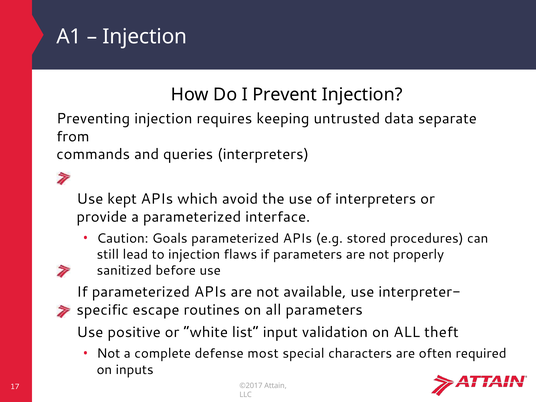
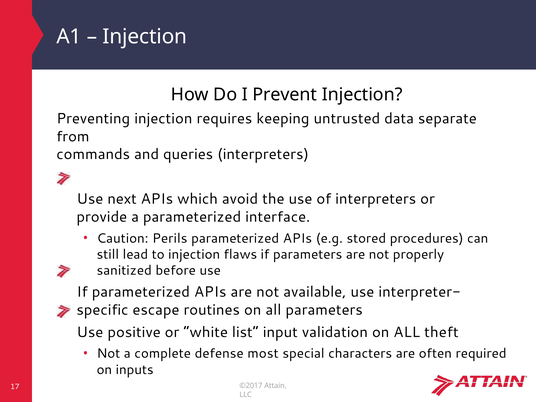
kept: kept -> next (122, 199)
Goals: Goals -> Perils (170, 238)
